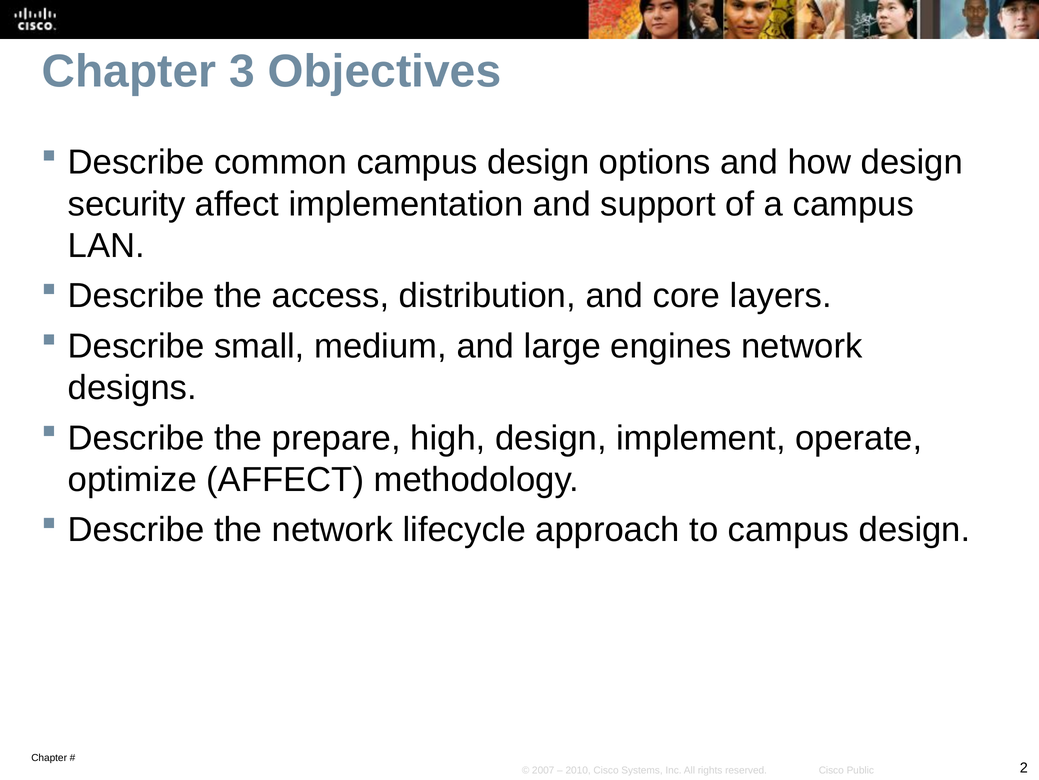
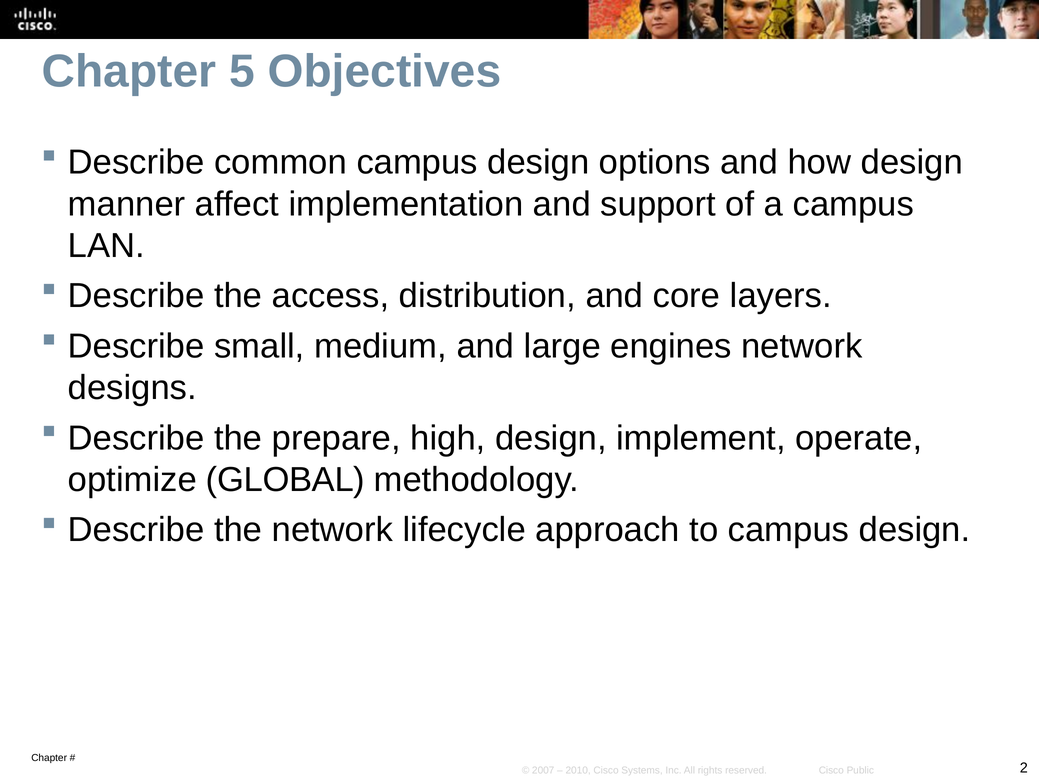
3: 3 -> 5 (242, 71)
security: security -> manner (127, 204)
optimize AFFECT: AFFECT -> GLOBAL (285, 479)
